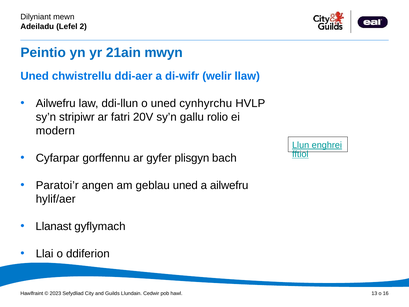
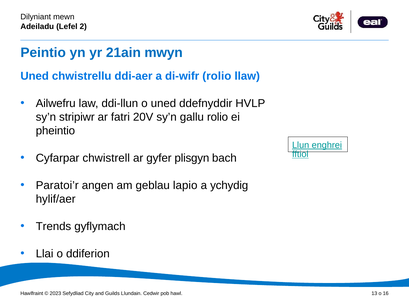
di-wifr welir: welir -> rolio (217, 76)
cynhyrchu: cynhyrchu -> ddefnyddir (206, 103)
modern: modern -> pheintio (55, 131)
gorffennu: gorffennu -> chwistrell (106, 158)
geblau uned: uned -> lapio (185, 185)
a ailwefru: ailwefru -> ychydig (229, 185)
Llanast: Llanast -> Trends (53, 226)
